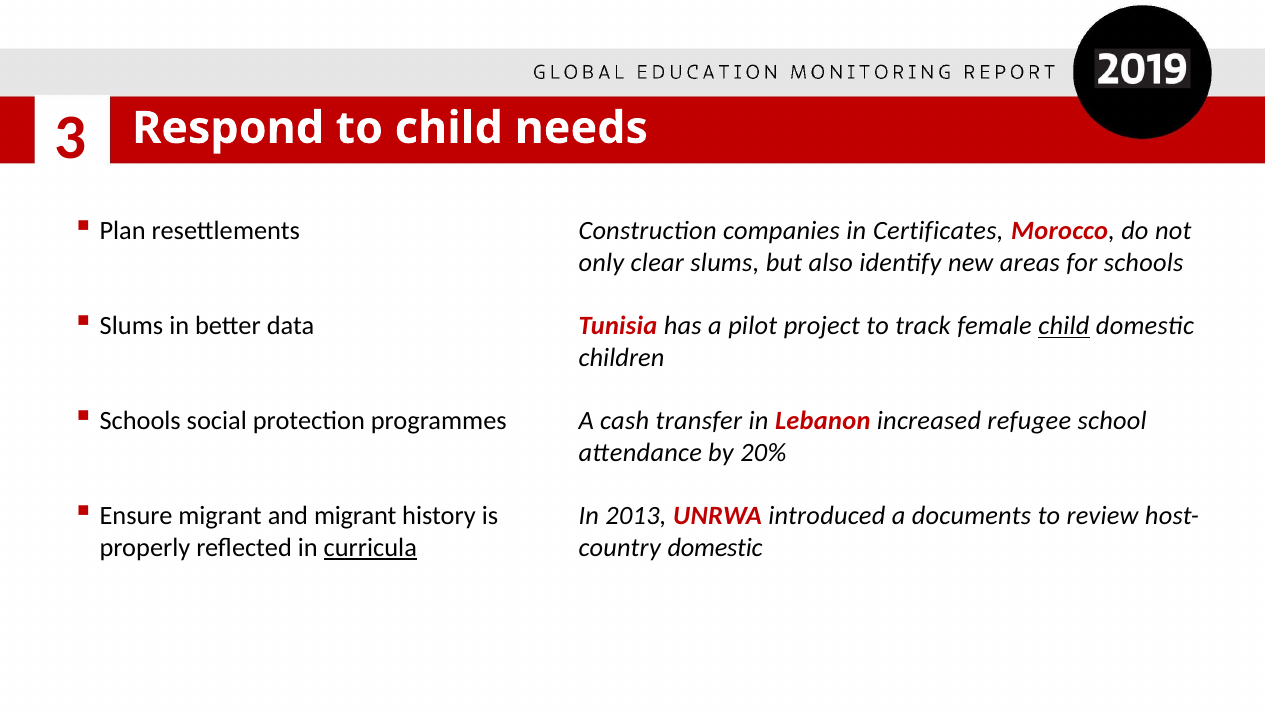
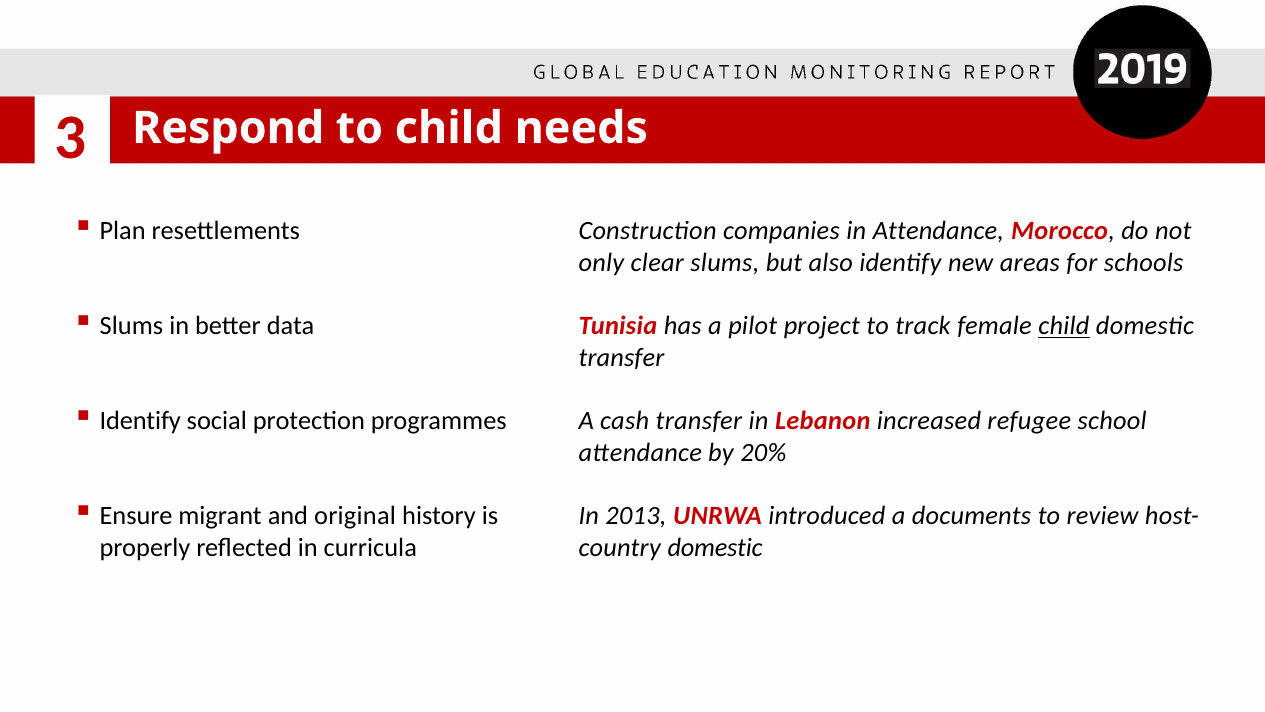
in Certificates: Certificates -> Attendance (938, 231)
children: children -> transfer (621, 358)
Schools: Schools -> Identify (140, 421)
and migrant: migrant -> original (355, 516)
curricula underline: present -> none (370, 547)
